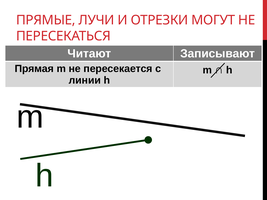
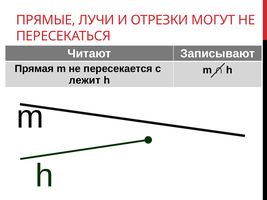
линии: линии -> лежит (85, 80)
